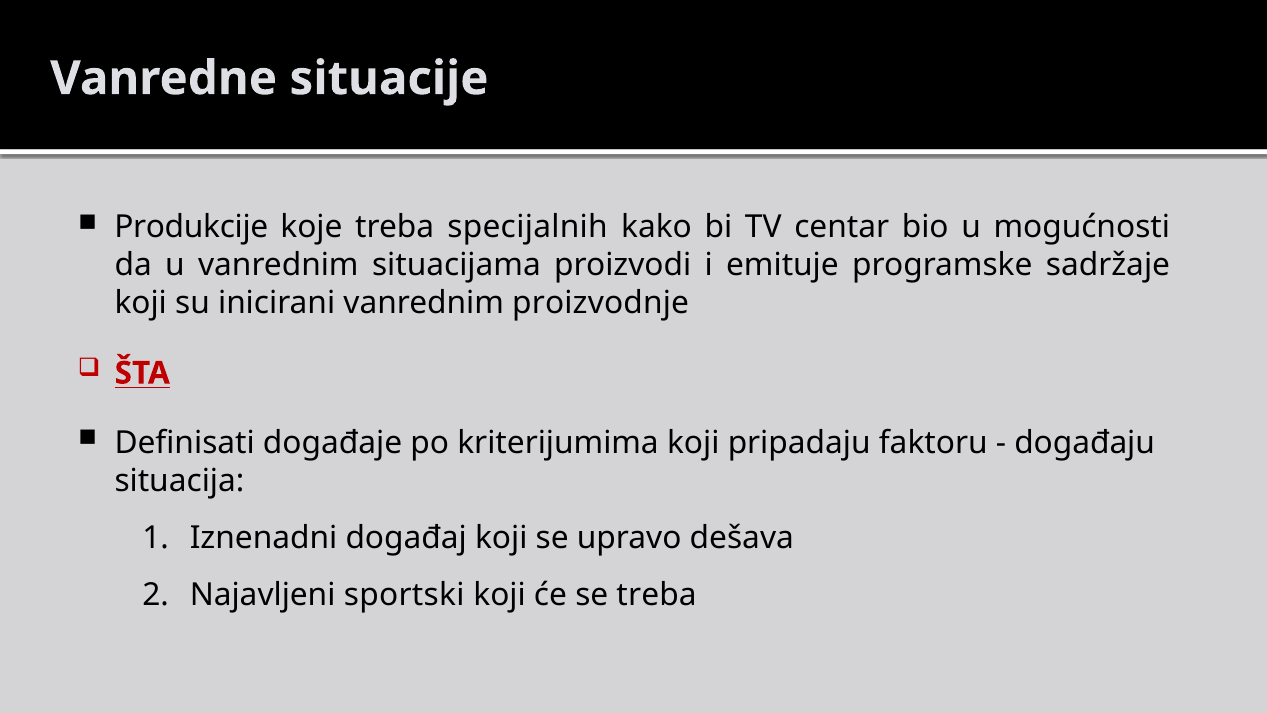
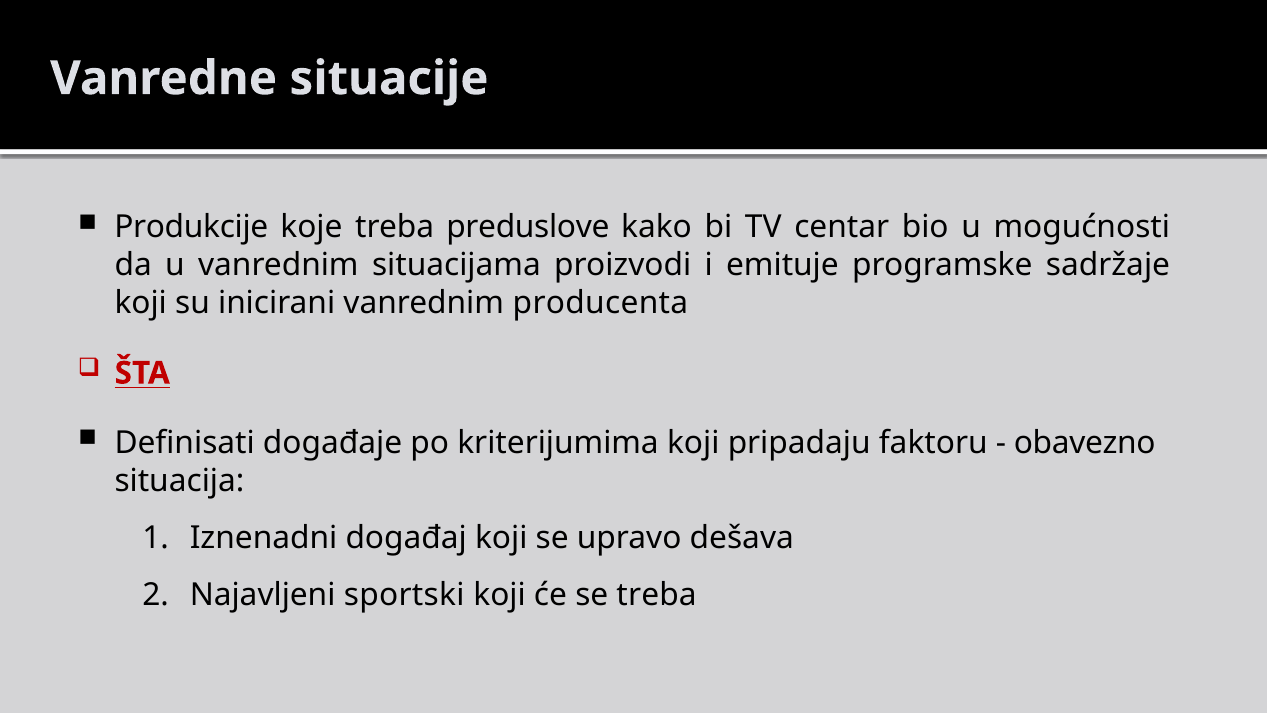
specijalnih: specijalnih -> preduslove (528, 227)
proizvodnje: proizvodnje -> producenta (600, 303)
događaju: događaju -> obavezno (1085, 443)
